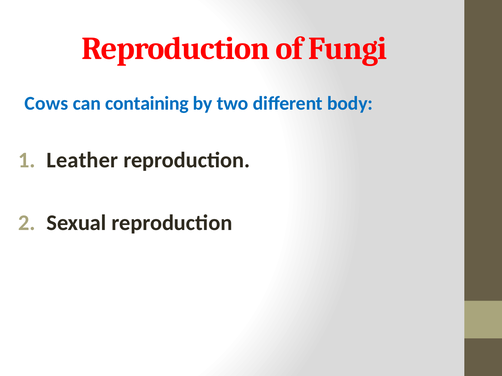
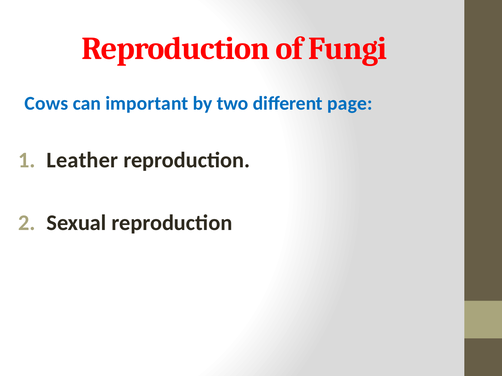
containing: containing -> important (147, 103)
body: body -> page (350, 103)
